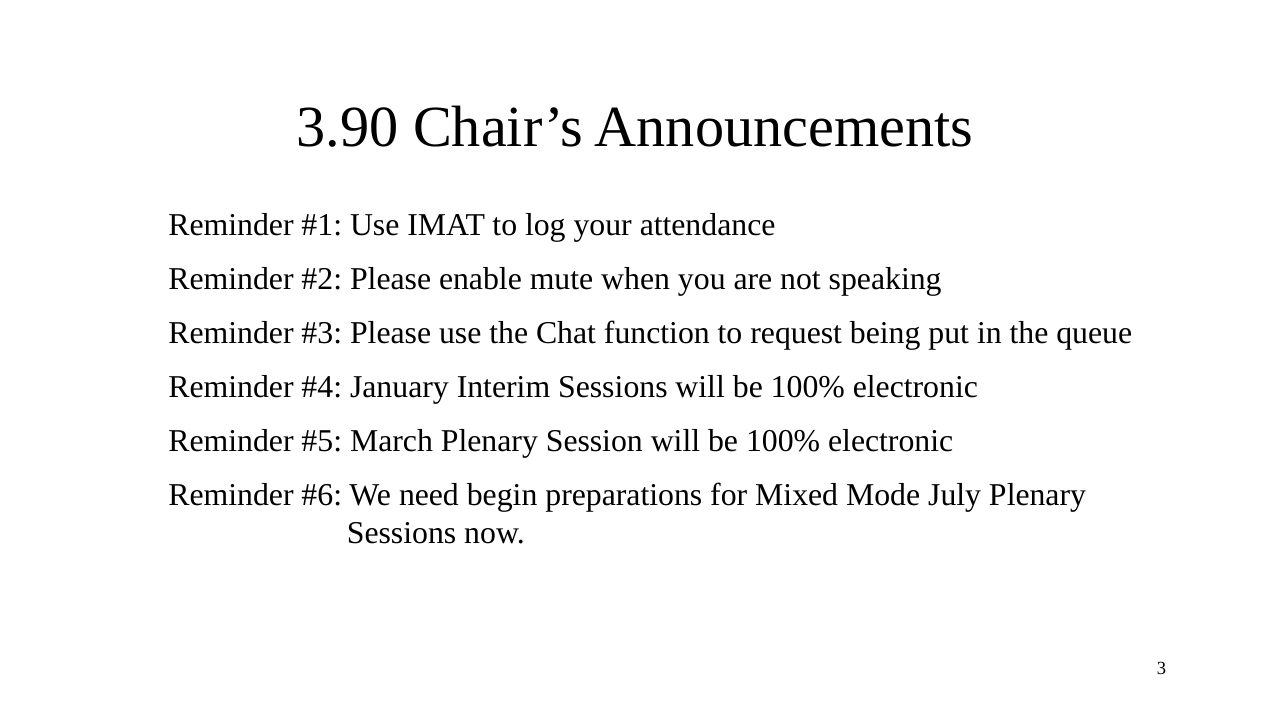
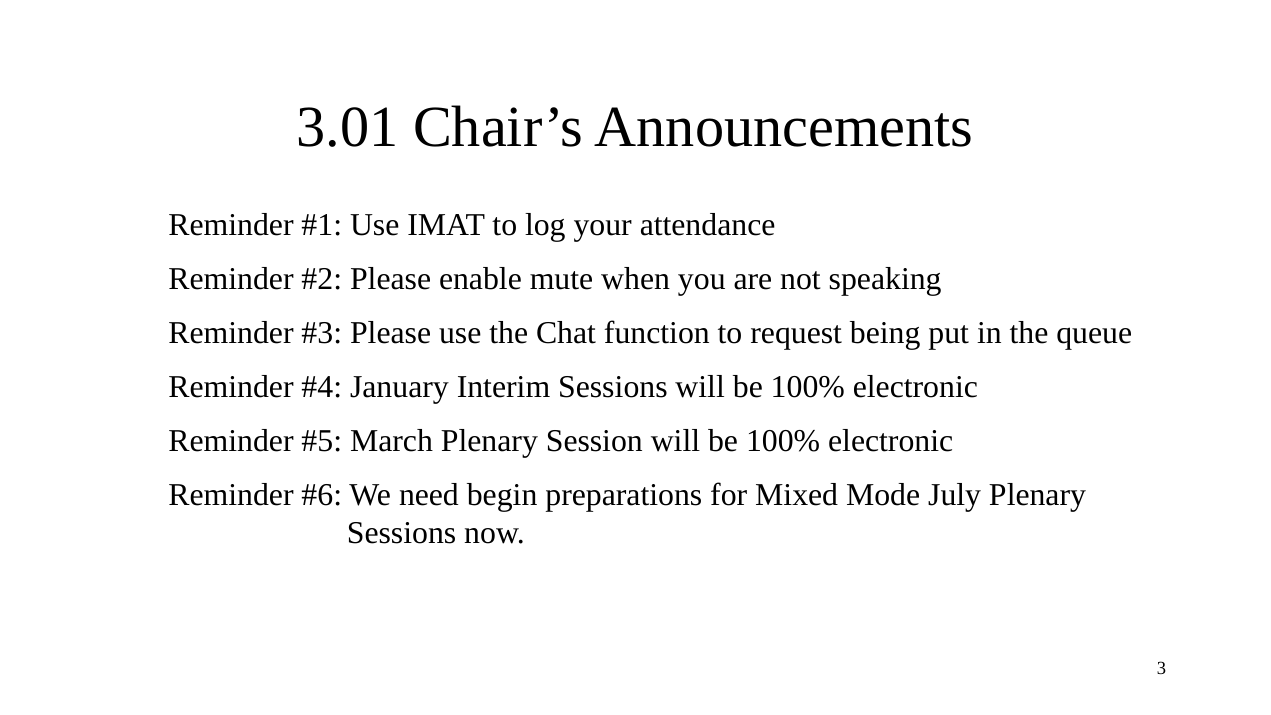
3.90: 3.90 -> 3.01 (348, 127)
